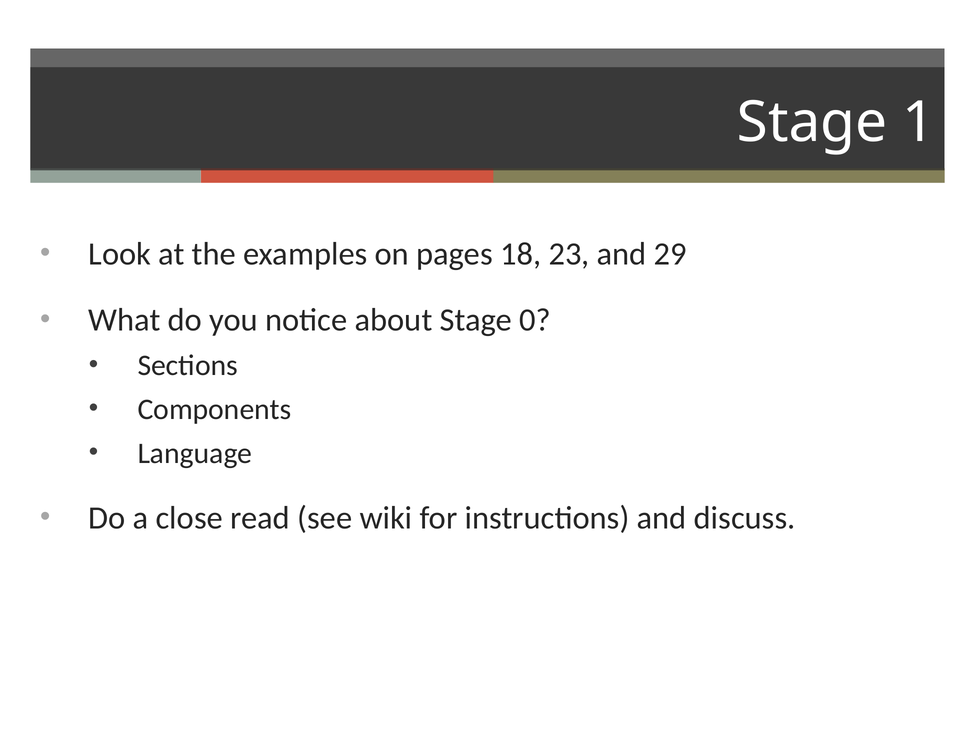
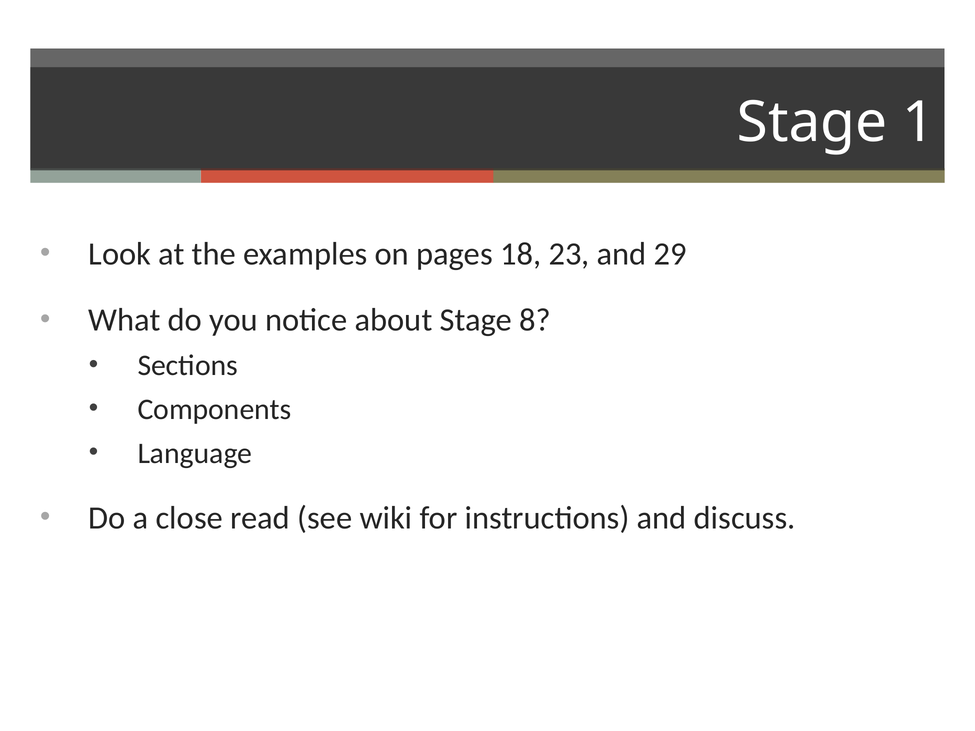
0: 0 -> 8 (535, 320)
